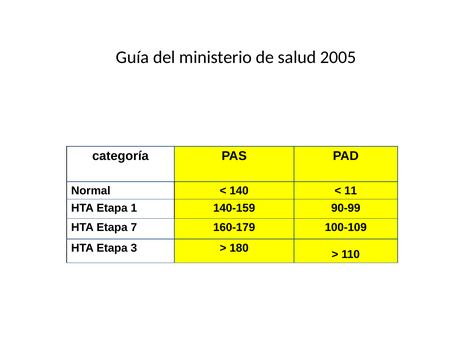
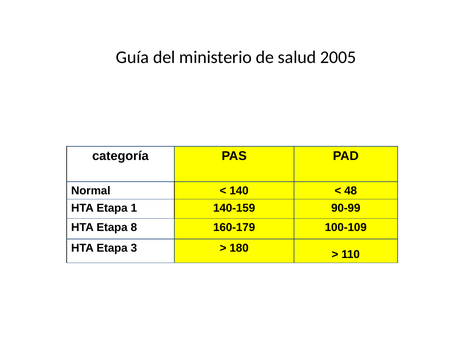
11: 11 -> 48 (351, 190)
7: 7 -> 8 (134, 227)
